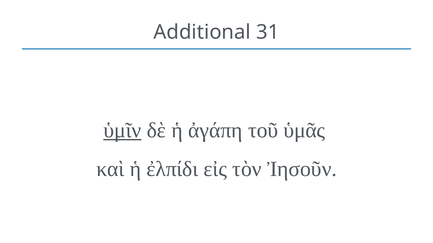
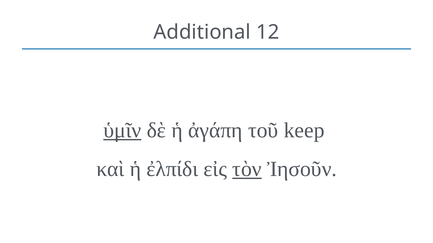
31: 31 -> 12 (268, 32)
ὑμᾶς: ὑμᾶς -> keep (304, 131)
τὸν underline: none -> present (247, 170)
